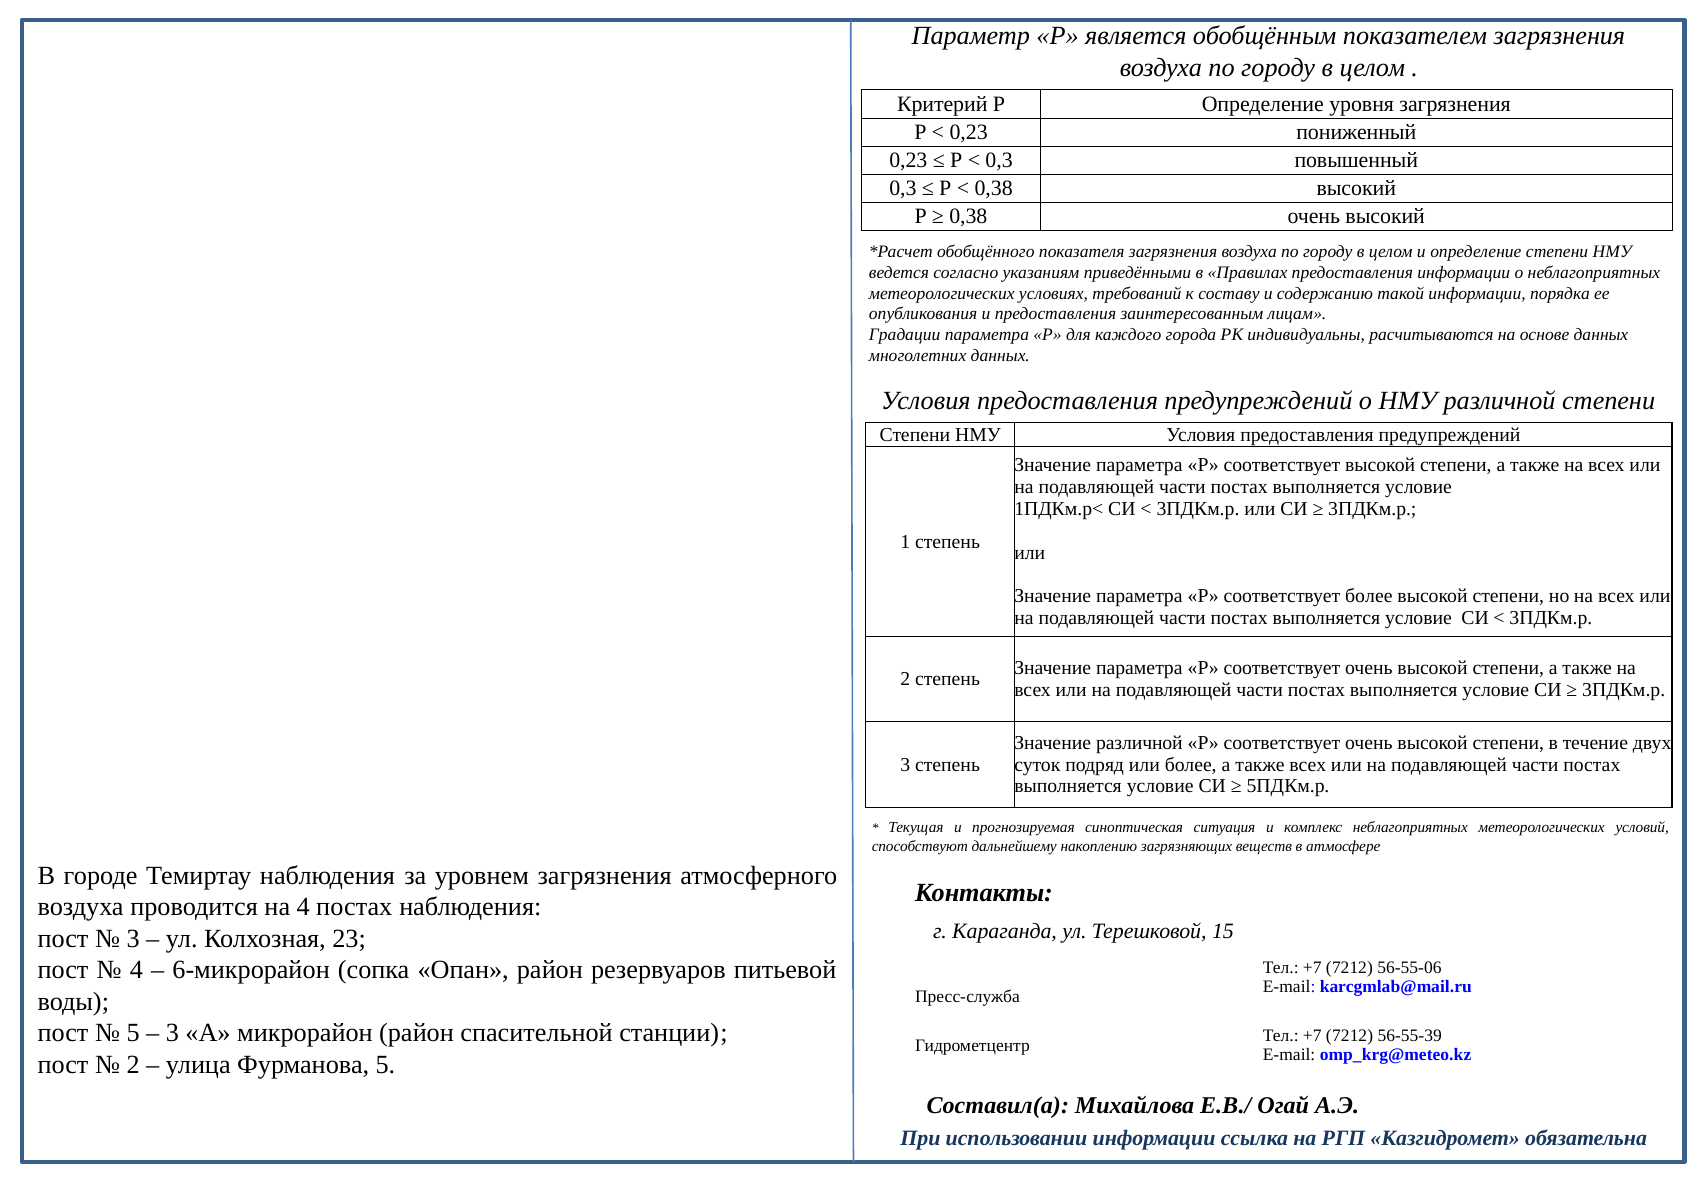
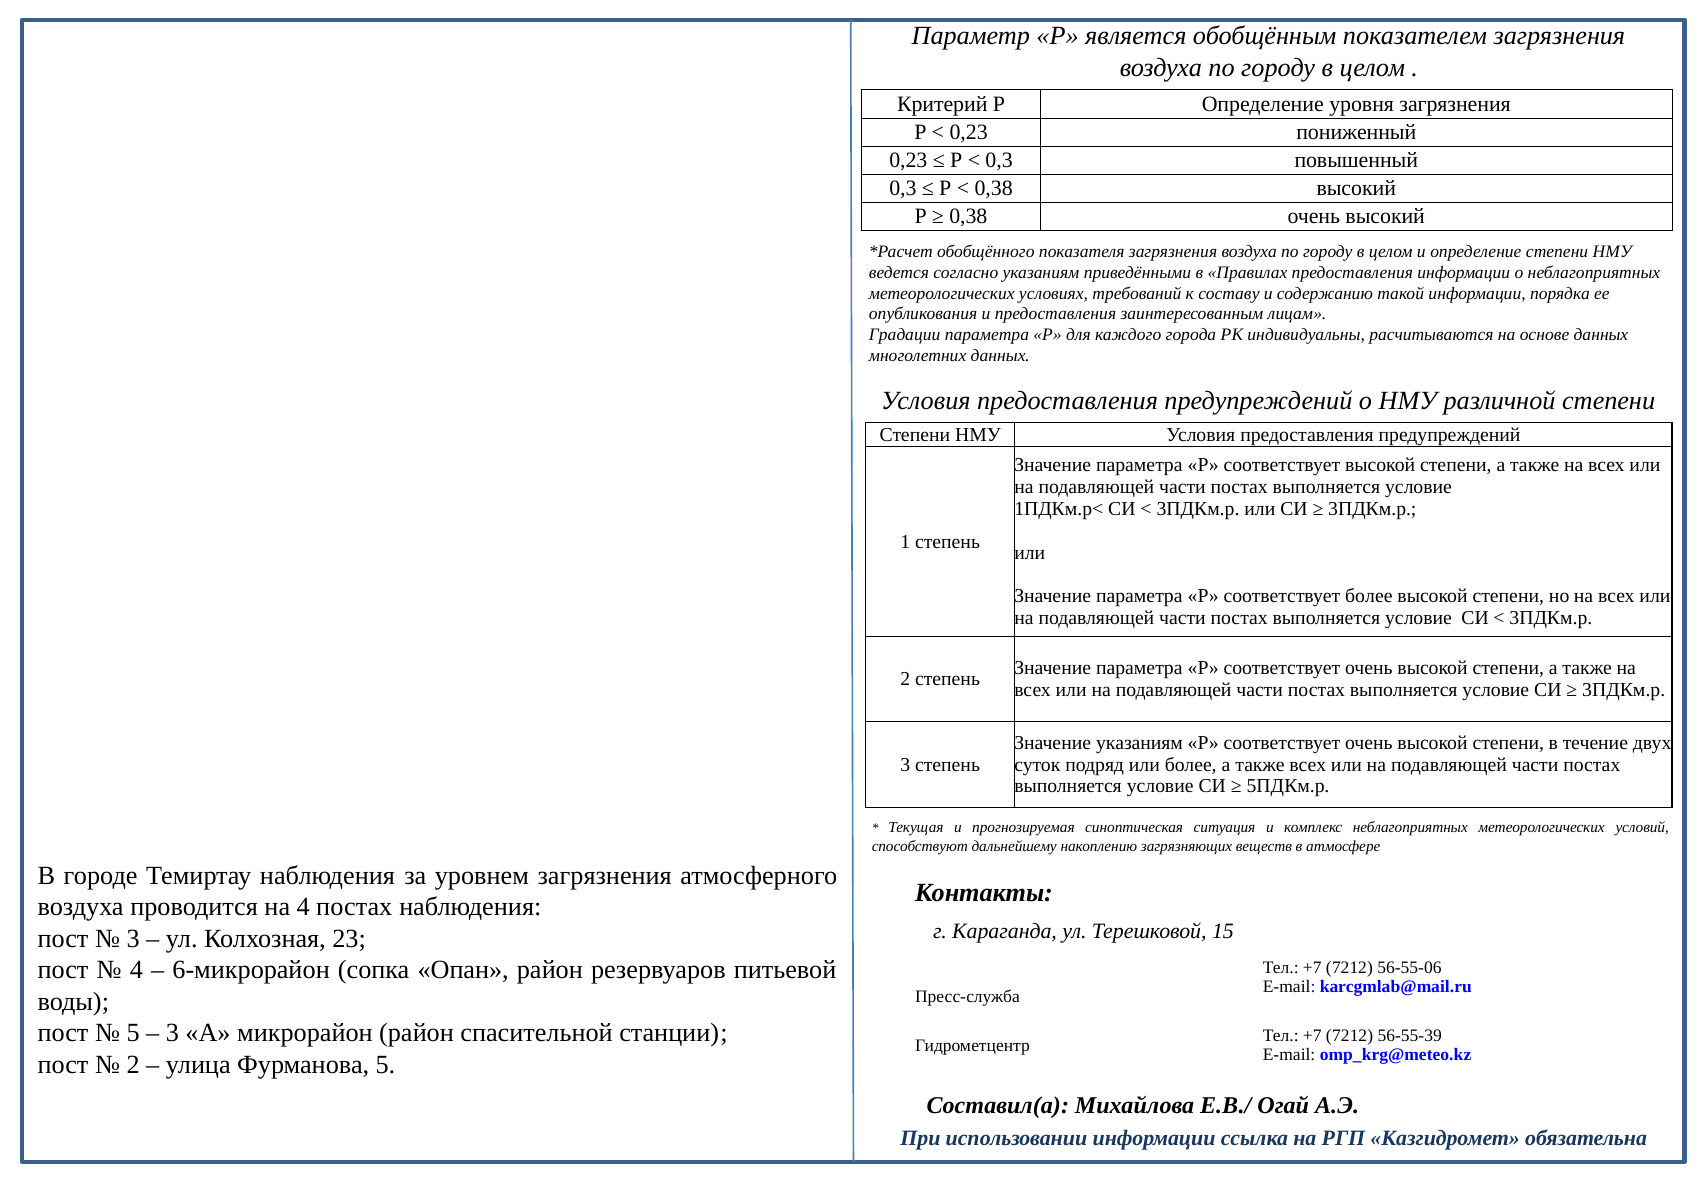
Значение различной: различной -> указаниям (1139, 743)
